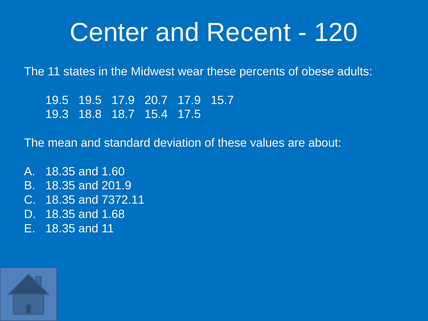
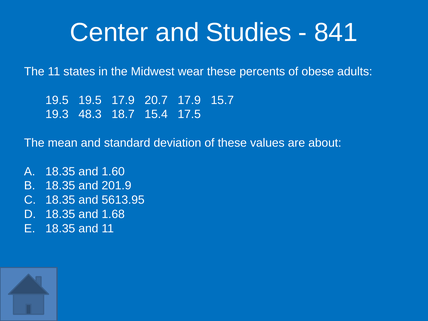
Recent: Recent -> Studies (249, 32)
120: 120 -> 841 (336, 32)
18.8: 18.8 -> 48.3 (90, 114)
7372.11: 7372.11 -> 5613.95 (123, 200)
